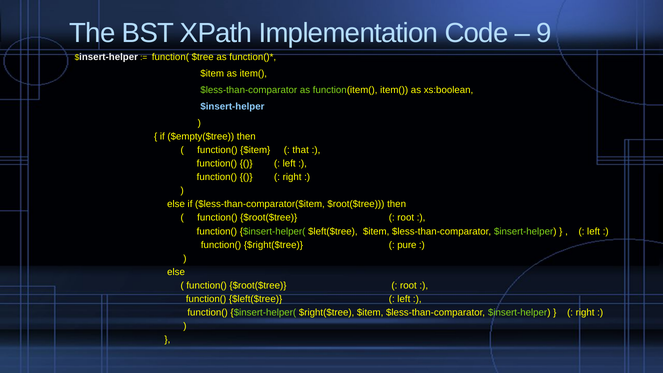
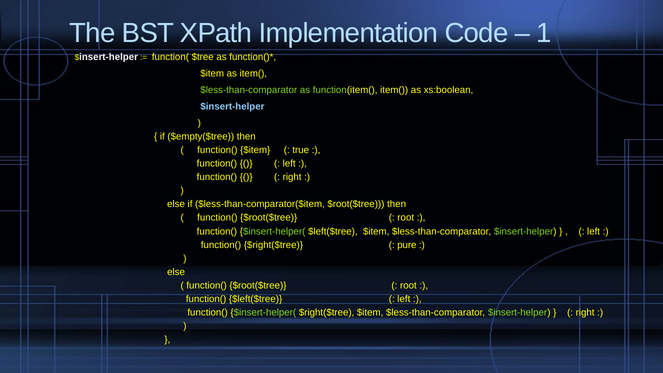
9: 9 -> 1 (544, 33)
that: that -> true (301, 150)
